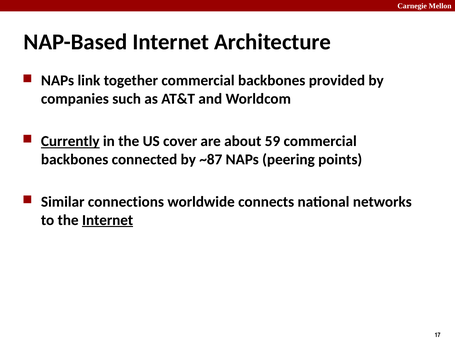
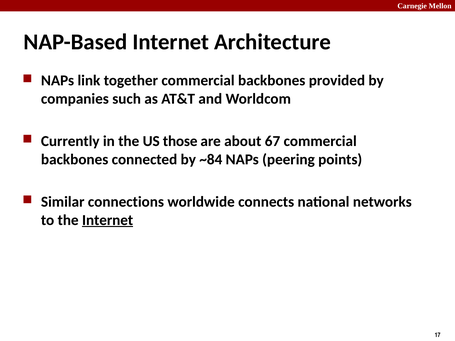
Currently underline: present -> none (70, 141)
cover: cover -> those (180, 141)
59: 59 -> 67 (273, 141)
~87: ~87 -> ~84 (211, 160)
